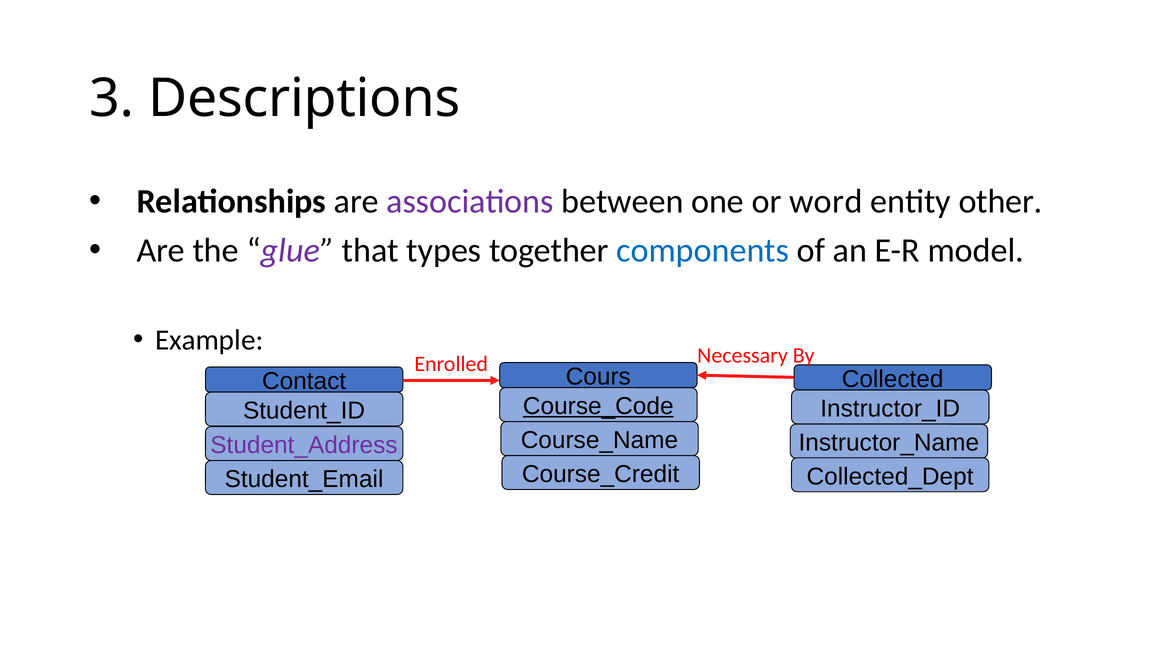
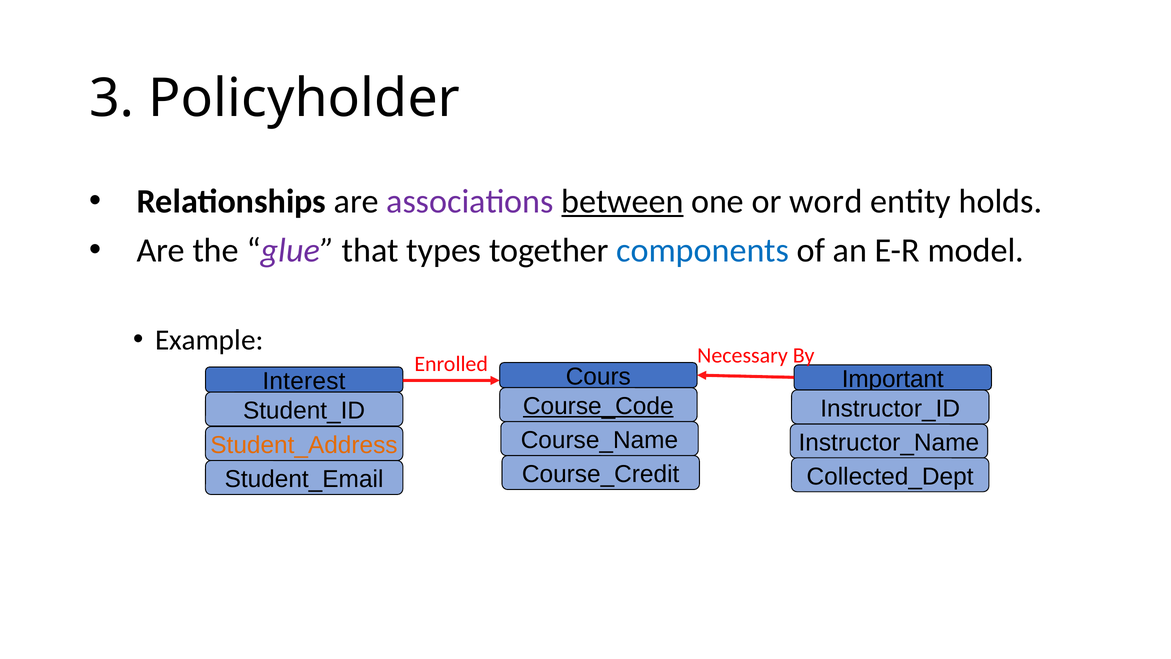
Descriptions: Descriptions -> Policyholder (304, 98)
between underline: none -> present (622, 201)
other: other -> holds (1000, 201)
Collected: Collected -> Important (893, 379)
Contact: Contact -> Interest (304, 381)
Student_Address colour: purple -> orange (304, 445)
